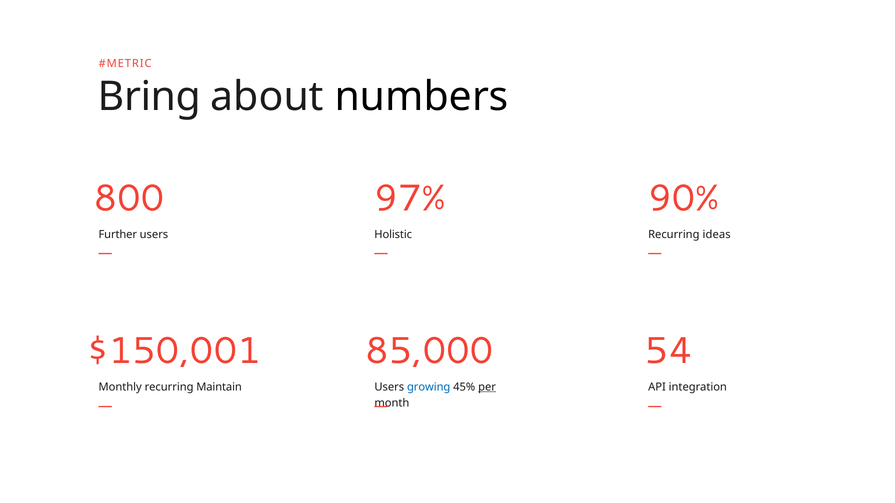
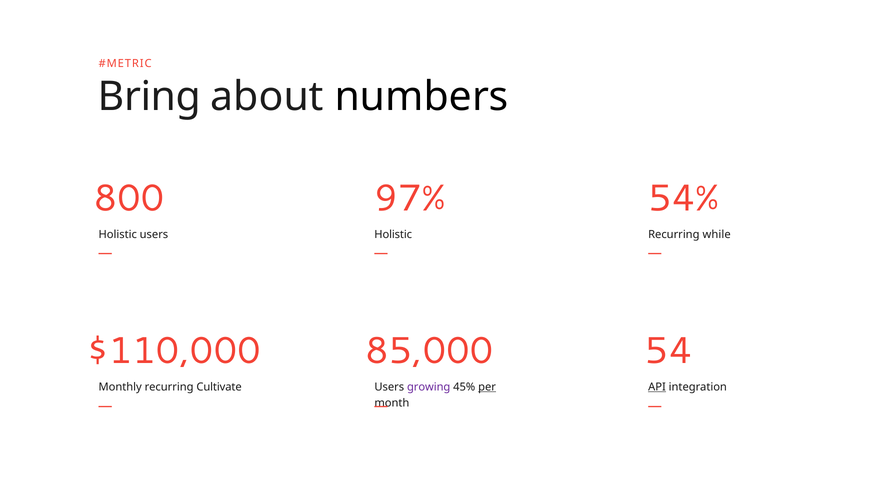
90%: 90% -> 54% (684, 198)
Further: Further -> Holistic (118, 235)
ideas: ideas -> while (717, 235)
$150,001: $150,001 -> $110,000 (174, 351)
Maintain: Maintain -> Cultivate (219, 387)
growing colour: blue -> purple (429, 387)
API underline: none -> present (657, 387)
